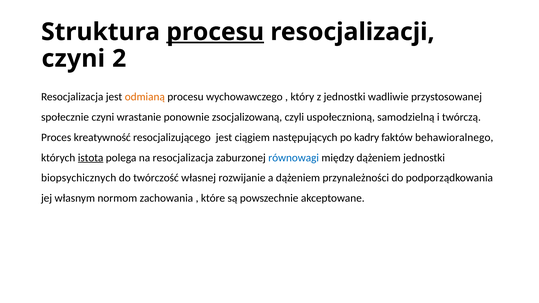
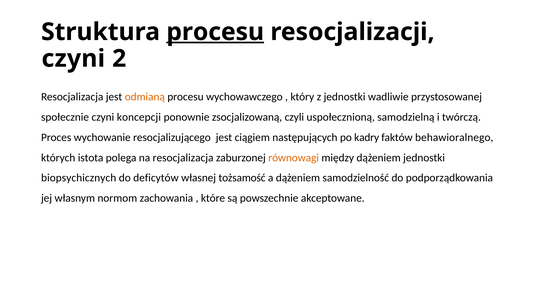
wrastanie: wrastanie -> koncepcji (139, 117)
kreatywność: kreatywność -> wychowanie (102, 138)
istota underline: present -> none (91, 158)
równowagi colour: blue -> orange (294, 158)
twórczość: twórczość -> deficytów (156, 178)
rozwijanie: rozwijanie -> tożsamość (242, 178)
przynależności: przynależności -> samodzielność (356, 178)
